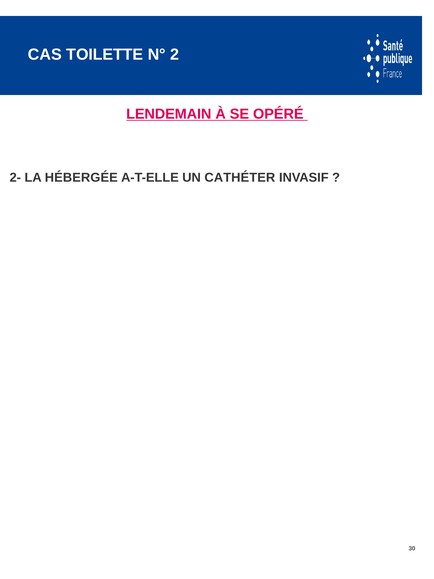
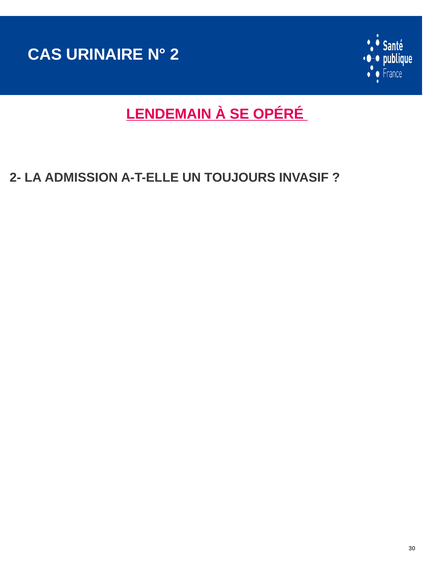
TOILETTE: TOILETTE -> URINAIRE (105, 54)
HÉBERGÉE: HÉBERGÉE -> ADMISSION (81, 177)
CATHÉTER: CATHÉTER -> TOUJOURS (240, 177)
